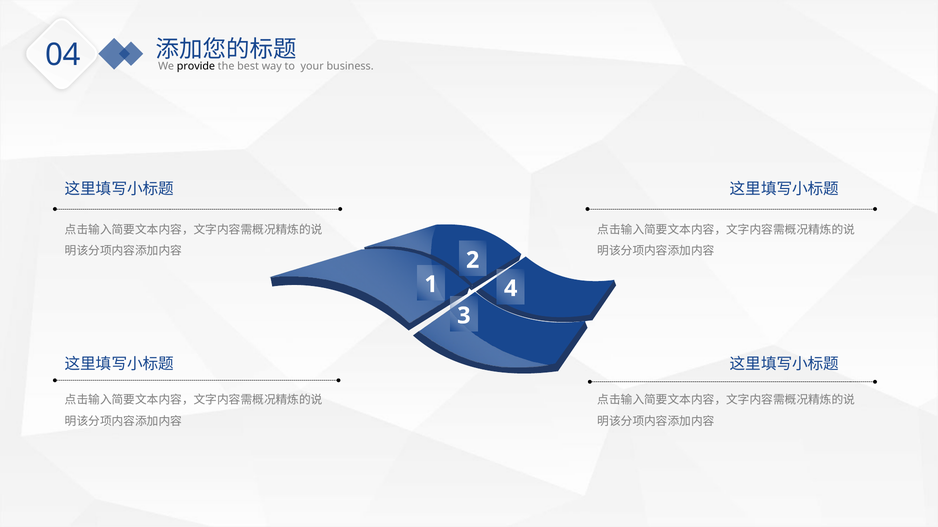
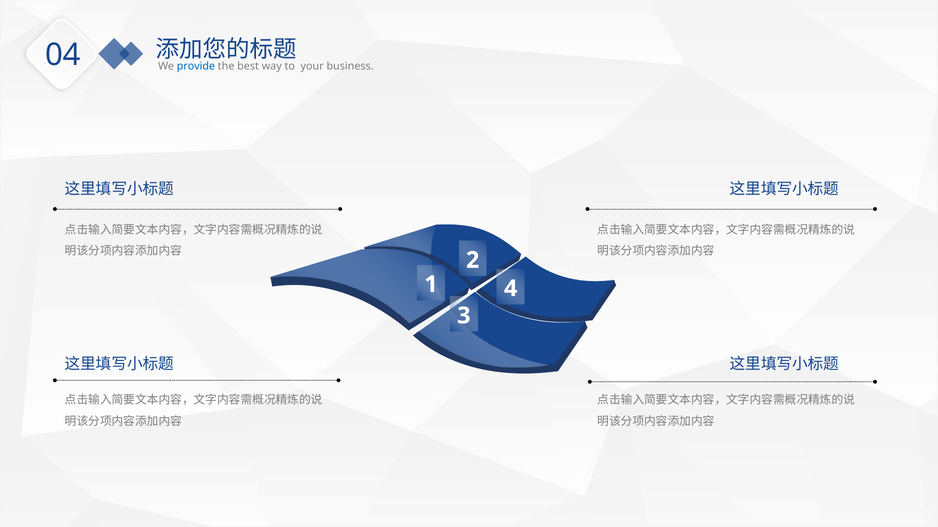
provide colour: black -> blue (196, 66)
